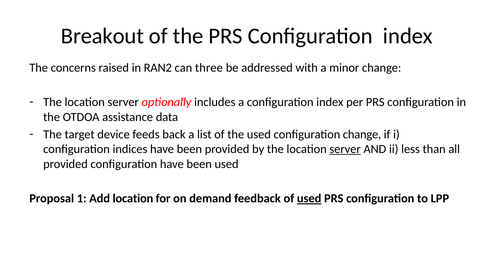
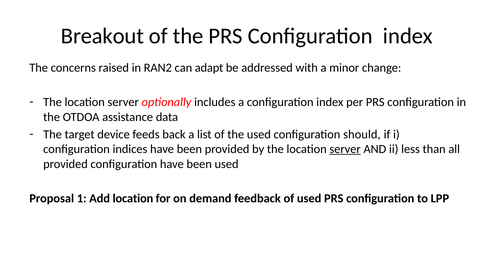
three: three -> adapt (209, 68)
configuration change: change -> should (362, 134)
used underline: present -> none (309, 198)
